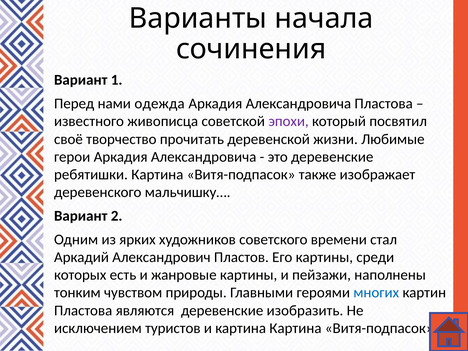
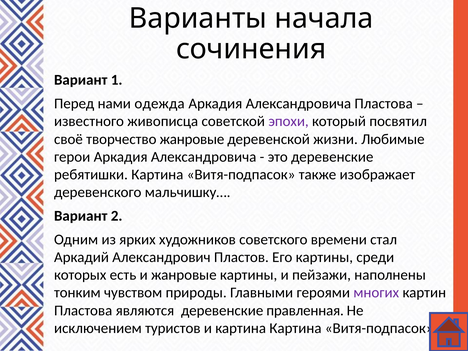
творчество прочитать: прочитать -> жанровые (192, 139)
многих colour: blue -> purple (376, 293)
изобразить: изобразить -> правленная (305, 310)
